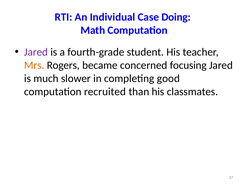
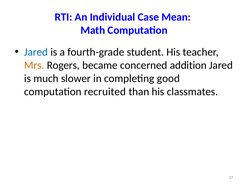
Doing: Doing -> Mean (176, 17)
Jared colour: purple -> blue (36, 52)
focusing: focusing -> addition (188, 65)
